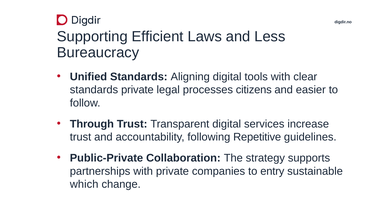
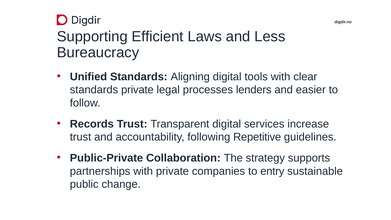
citizens: citizens -> lenders (254, 90)
Through: Through -> Records (92, 124)
which: which -> public (84, 184)
